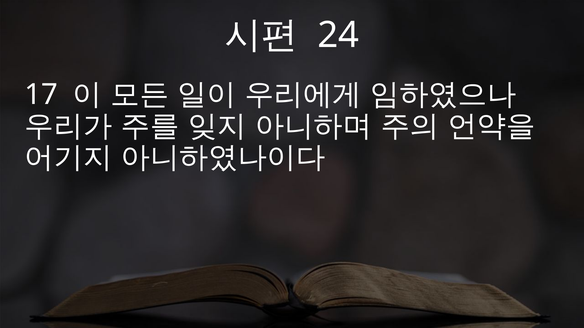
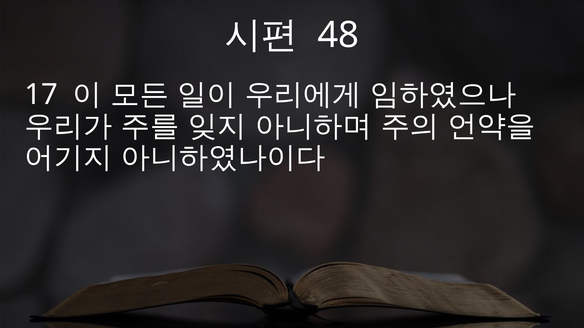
24: 24 -> 48 (338, 35)
